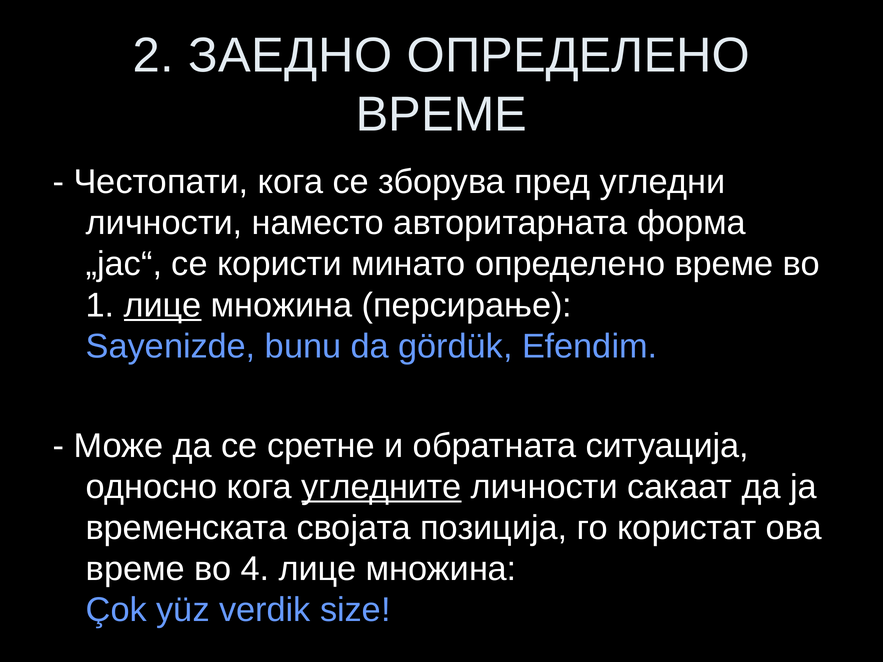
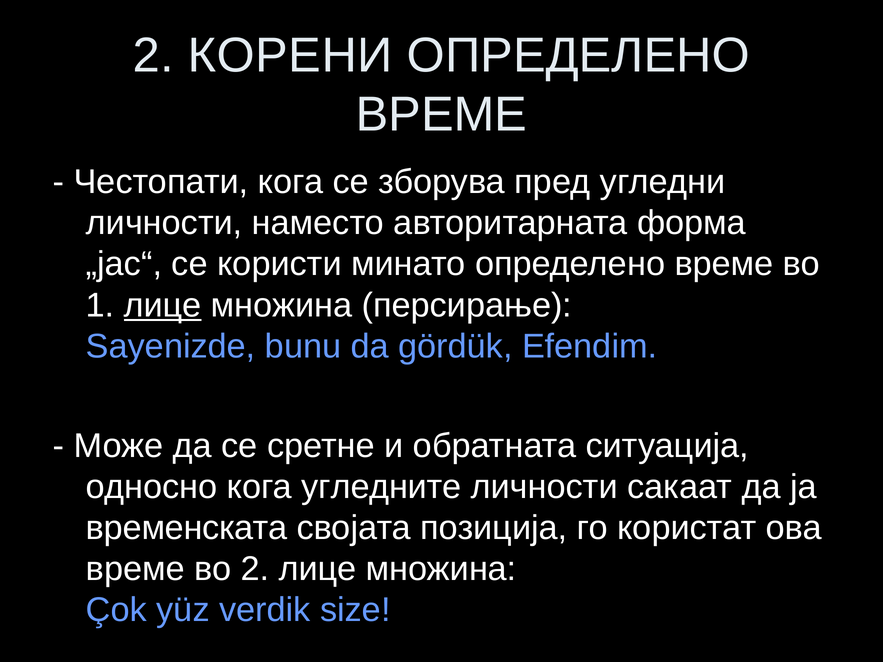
ЗАЕДНО: ЗАЕДНО -> КОРЕНИ (290, 56)
угледните underline: present -> none (381, 487)
во 4: 4 -> 2 (255, 569)
